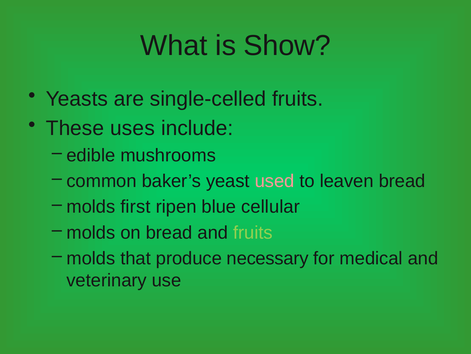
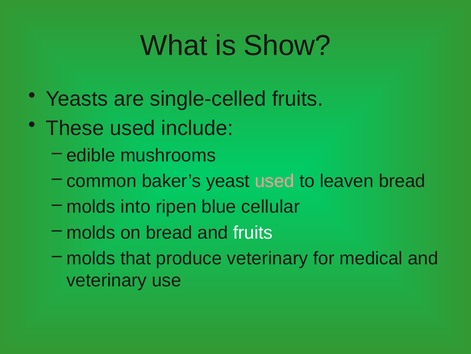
These uses: uses -> used (133, 128)
first: first -> into (135, 206)
fruits colour: light green -> white (253, 232)
produce necessary: necessary -> veterinary (268, 258)
